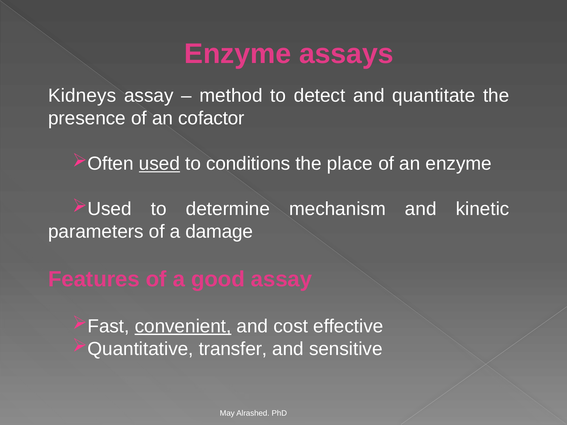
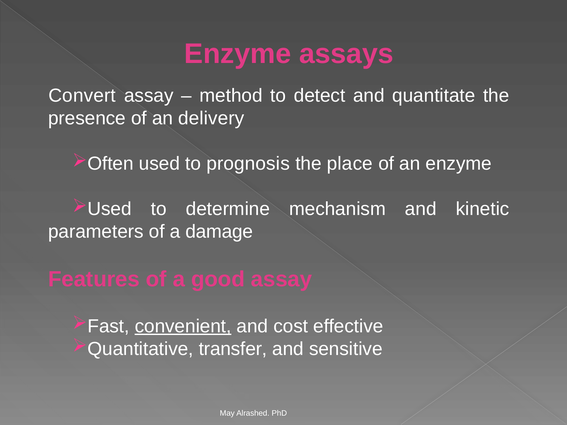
Kidneys: Kidneys -> Convert (82, 96)
cofactor: cofactor -> delivery (211, 118)
used underline: present -> none (159, 164)
conditions: conditions -> prognosis (248, 164)
